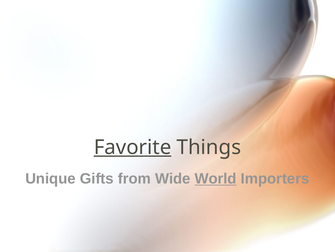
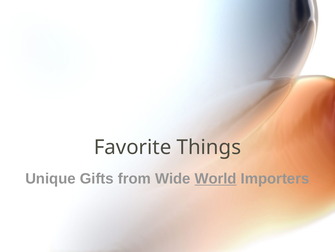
Favorite underline: present -> none (133, 147)
